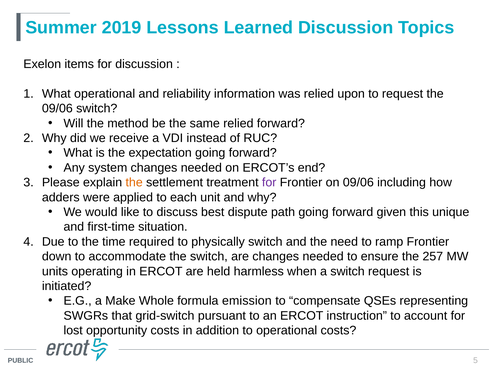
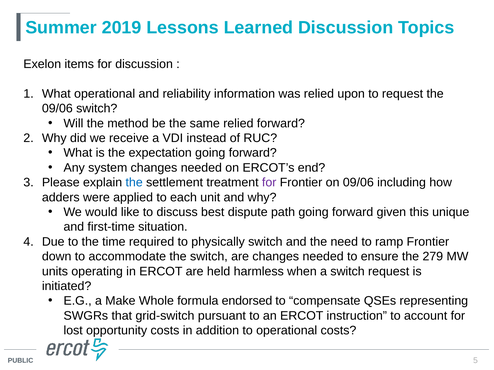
the colour: orange -> blue (134, 183)
257: 257 -> 279 (433, 257)
emission: emission -> endorsed (247, 301)
